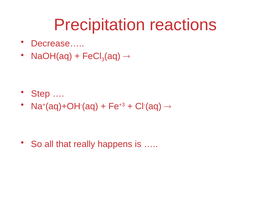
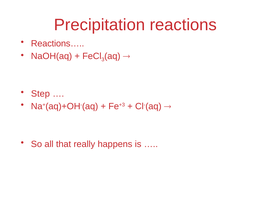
Decrease…: Decrease… -> Reactions… (58, 44)
